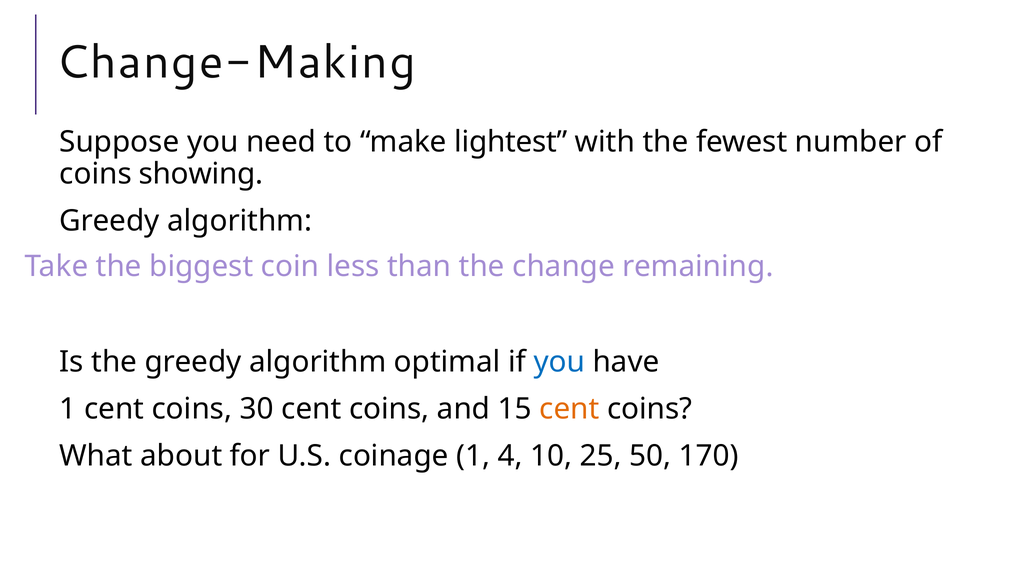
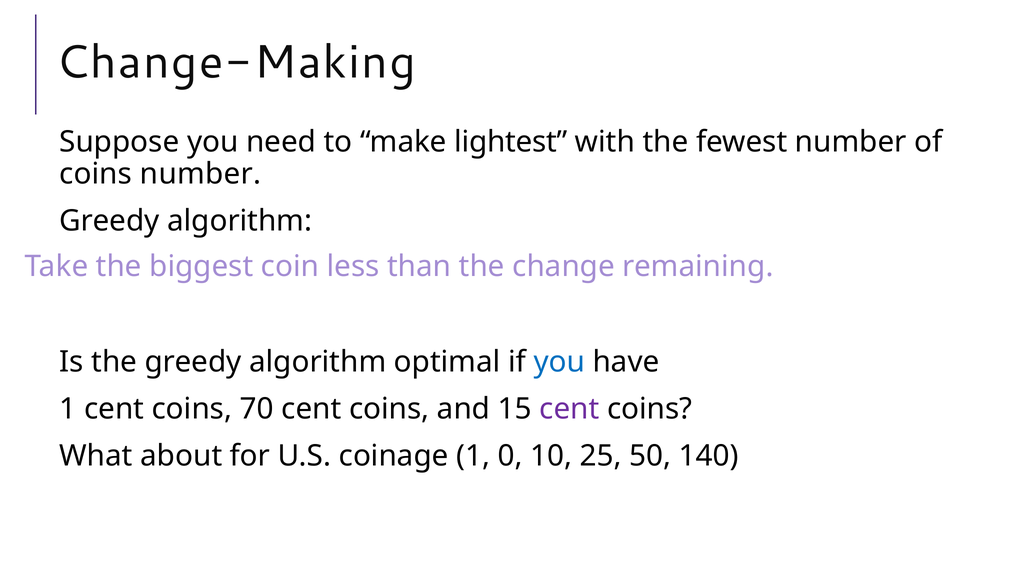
coins showing: showing -> number (201, 174)
30: 30 -> 70 (257, 409)
cent colour: orange -> purple (569, 409)
4: 4 -> 0 (510, 456)
170: 170 -> 140 (709, 456)
